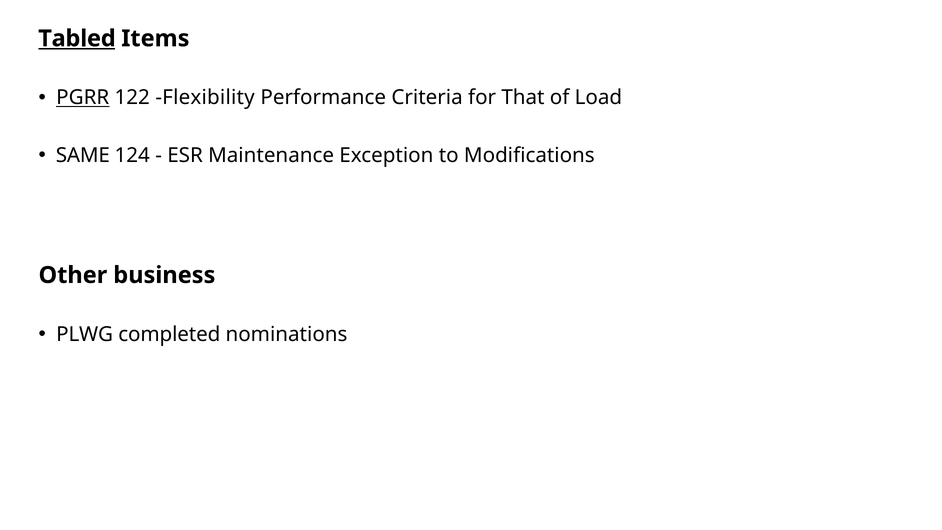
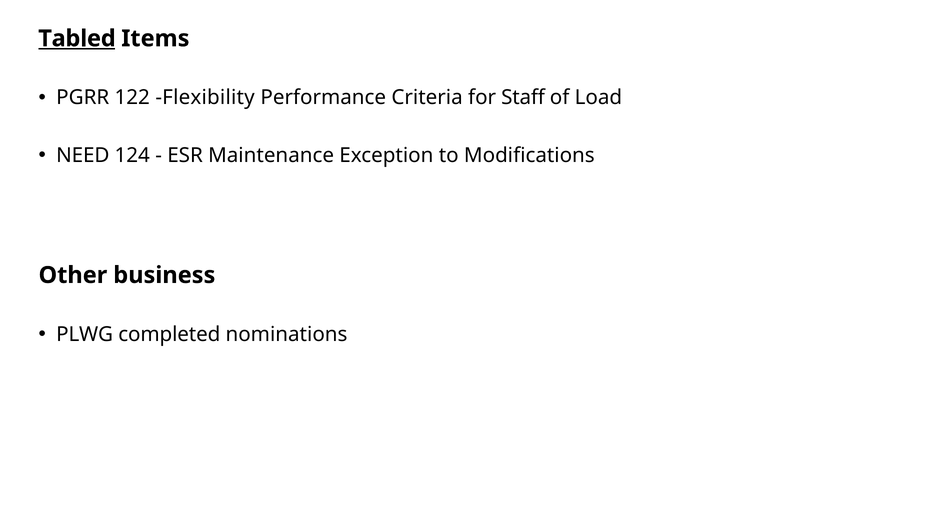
PGRR underline: present -> none (83, 98)
That: That -> Staff (523, 98)
SAME: SAME -> NEED (83, 155)
